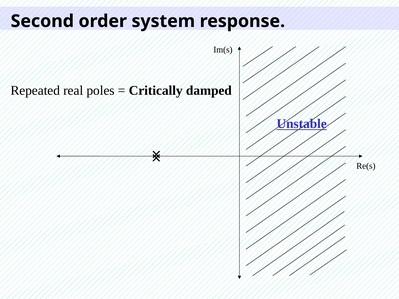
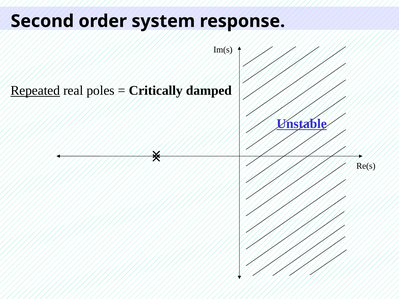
Repeated underline: none -> present (35, 91)
